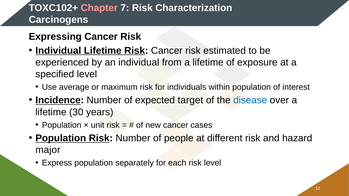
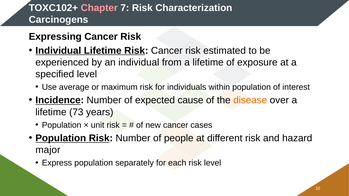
target: target -> cause (191, 100)
disease colour: blue -> orange (250, 100)
30: 30 -> 73 (76, 112)
